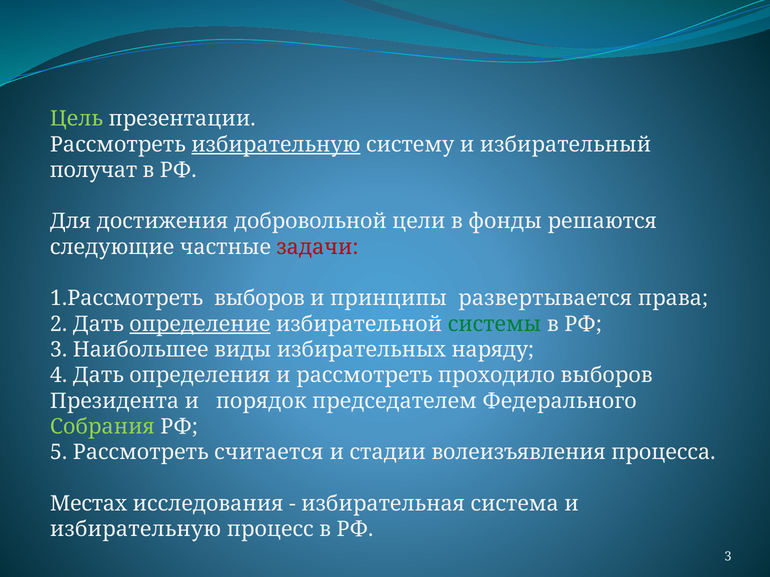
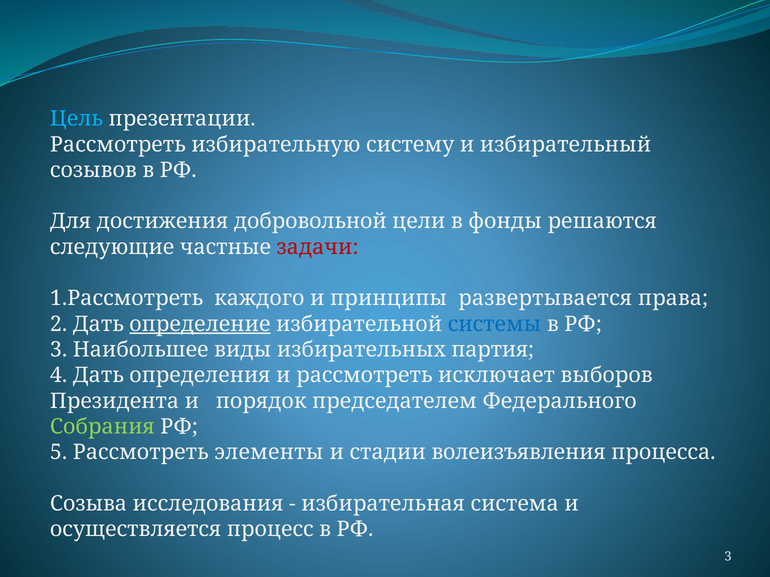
Цель colour: light green -> light blue (76, 119)
избирательную underline: present -> none (276, 145)
получат: получат -> созывов (93, 170)
1.Рассмотреть выборов: выборов -> каждого (259, 299)
системы colour: green -> blue (495, 324)
наряду: наряду -> партия (493, 350)
проходило: проходило -> исключает (496, 376)
считается: считается -> элементы (269, 453)
Местах: Местах -> Созыва (89, 504)
избирательную: избирательную -> осуществляется (136, 530)
